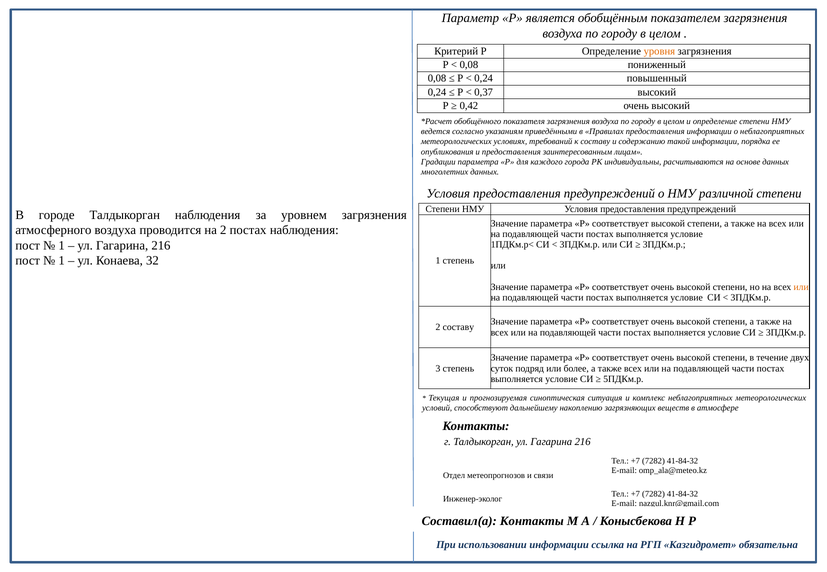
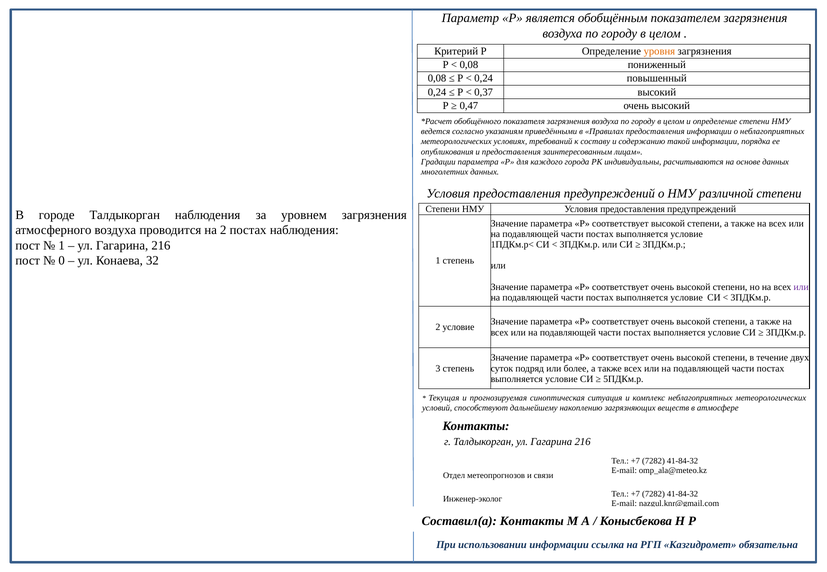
0,42: 0,42 -> 0,47 (469, 106)
1: 1 -> 0 (62, 261)
или colour: orange -> purple (801, 287)
2 составу: составу -> условие (458, 327)
